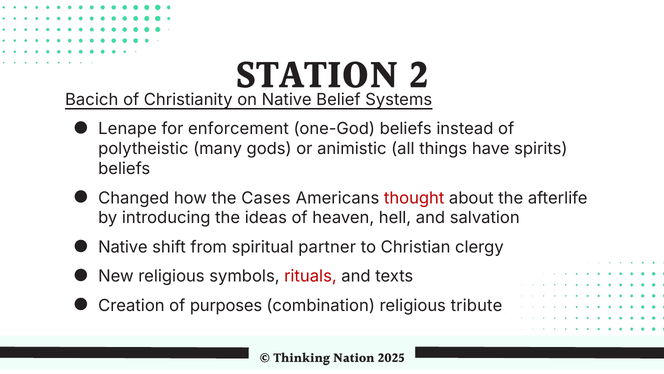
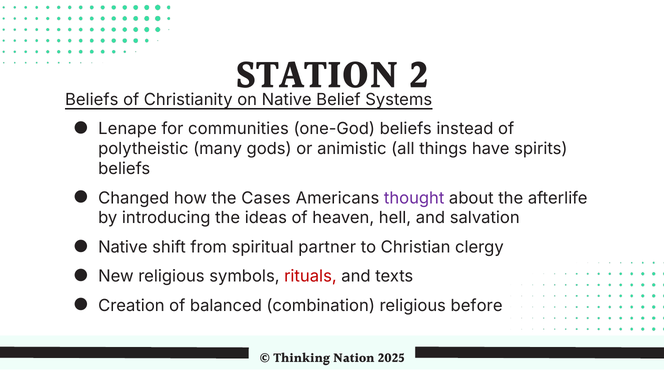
Bacich: Bacich -> Beliefs (92, 100)
enforcement: enforcement -> communities (238, 129)
thought colour: red -> purple (414, 198)
purposes: purposes -> balanced (226, 305)
tribute: tribute -> before (477, 305)
